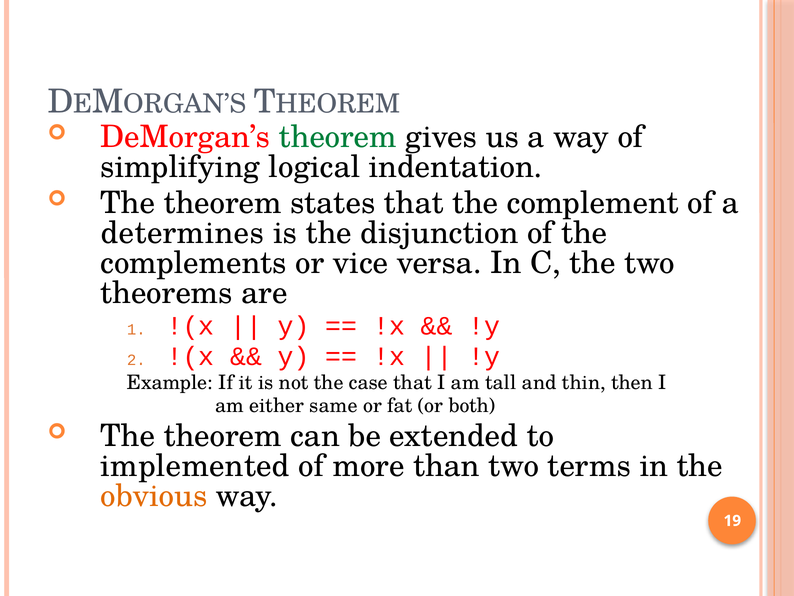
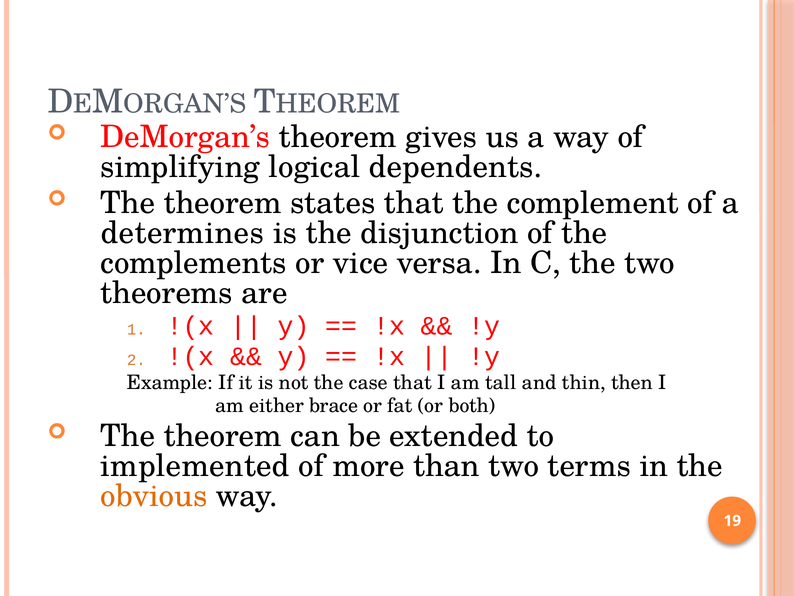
theorem colour: green -> black (338, 137)
indentation: indentation -> dependents (456, 167)
same: same -> brace (334, 405)
